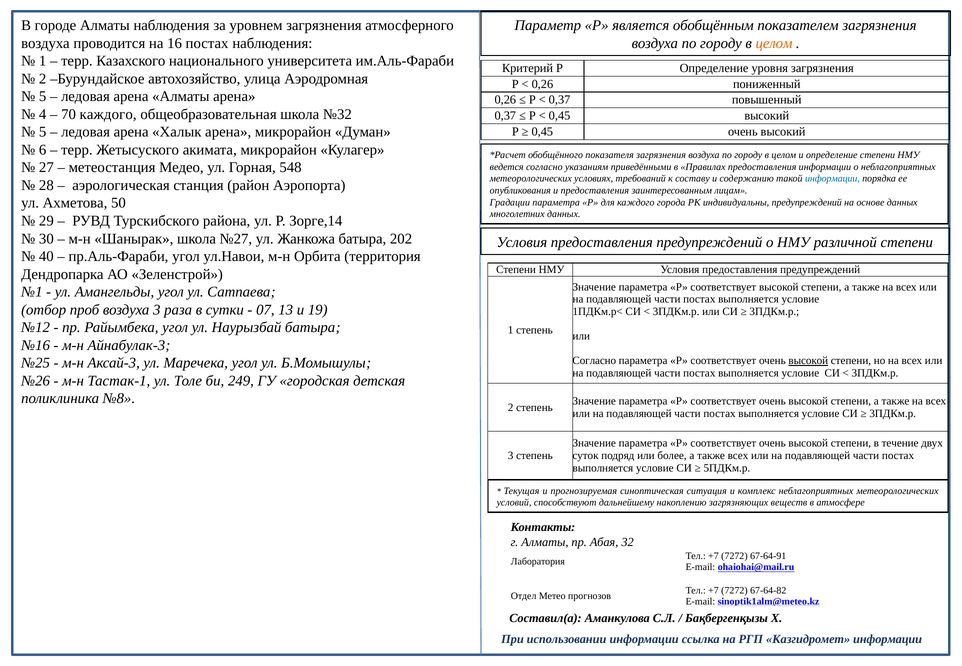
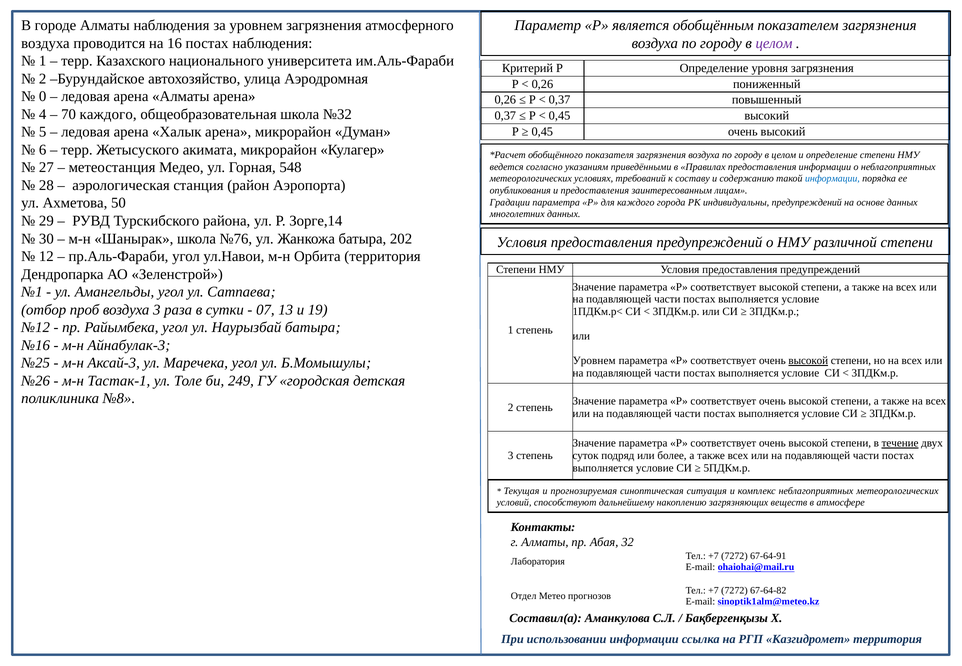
целом colour: orange -> purple (774, 43)
5: 5 -> 0 (43, 97)
№27: №27 -> №76 (236, 239)
40: 40 -> 12 (46, 256)
Согласно: Согласно -> Уровнем (594, 361)
течение underline: none -> present (900, 443)
Казгидромет информации: информации -> территория (888, 639)
